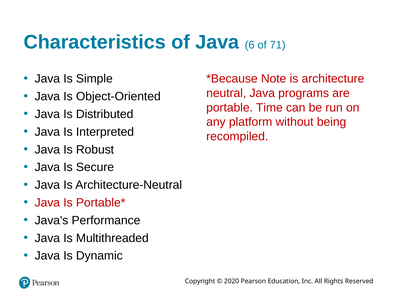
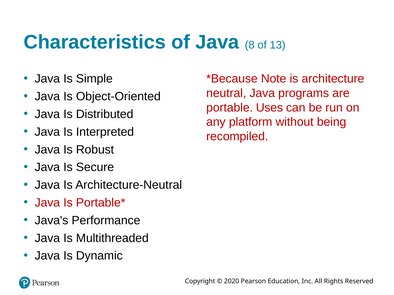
6: 6 -> 8 (250, 45)
71: 71 -> 13 (278, 45)
Time: Time -> Uses (269, 108)
